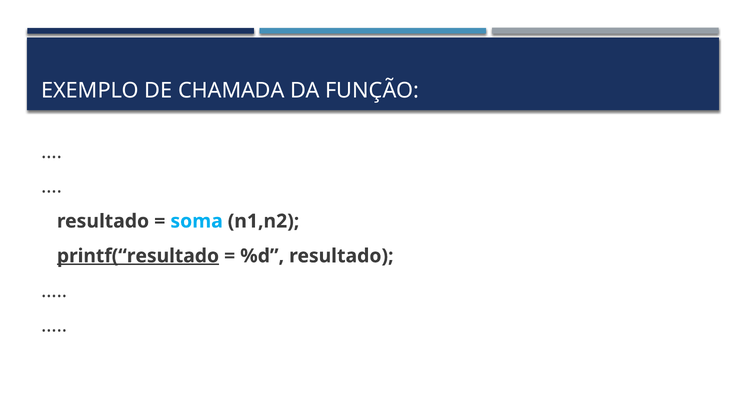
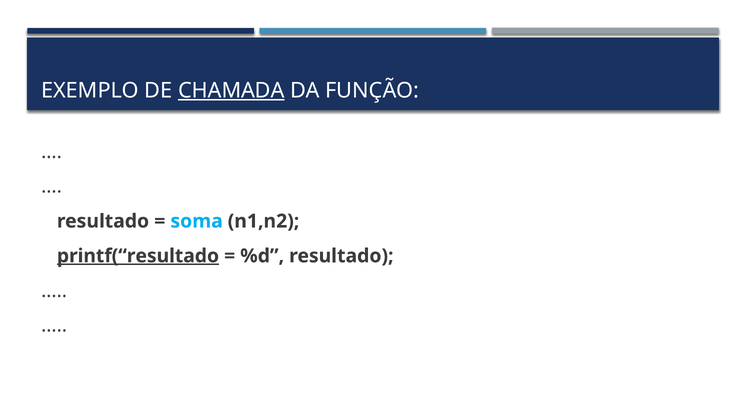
CHAMADA underline: none -> present (231, 91)
